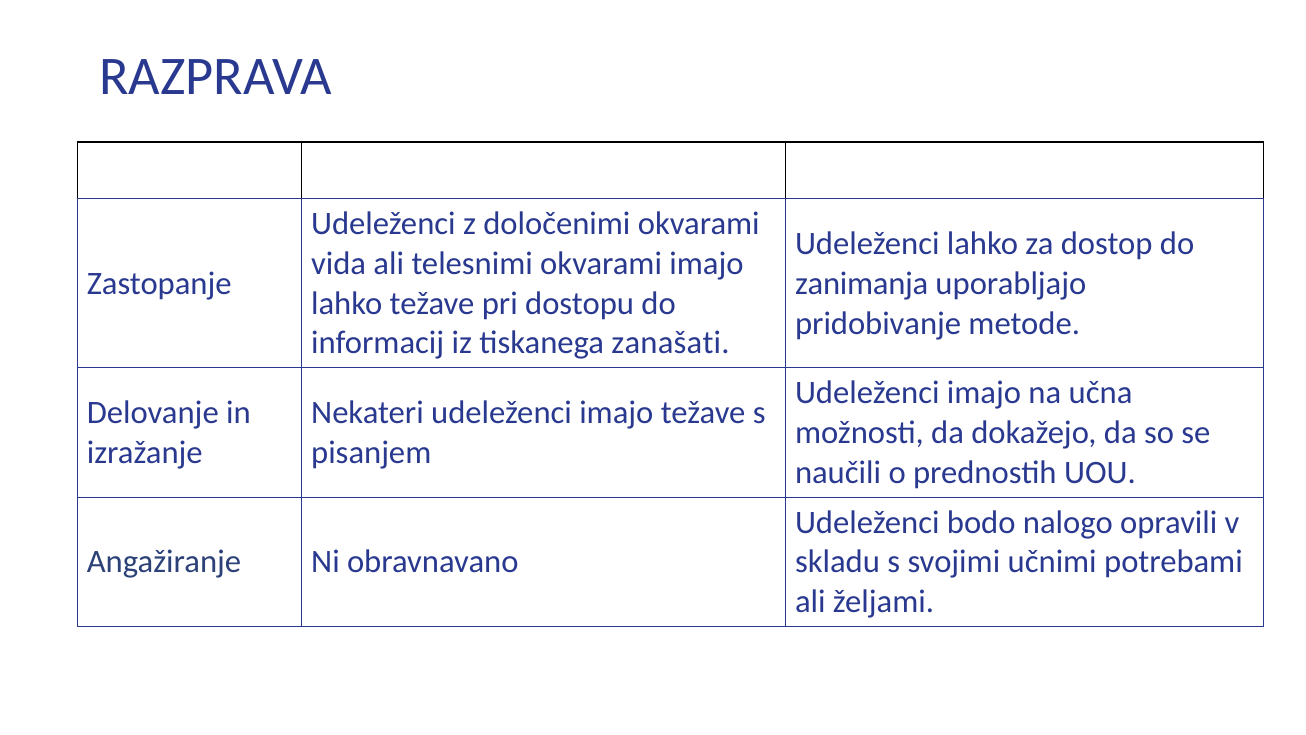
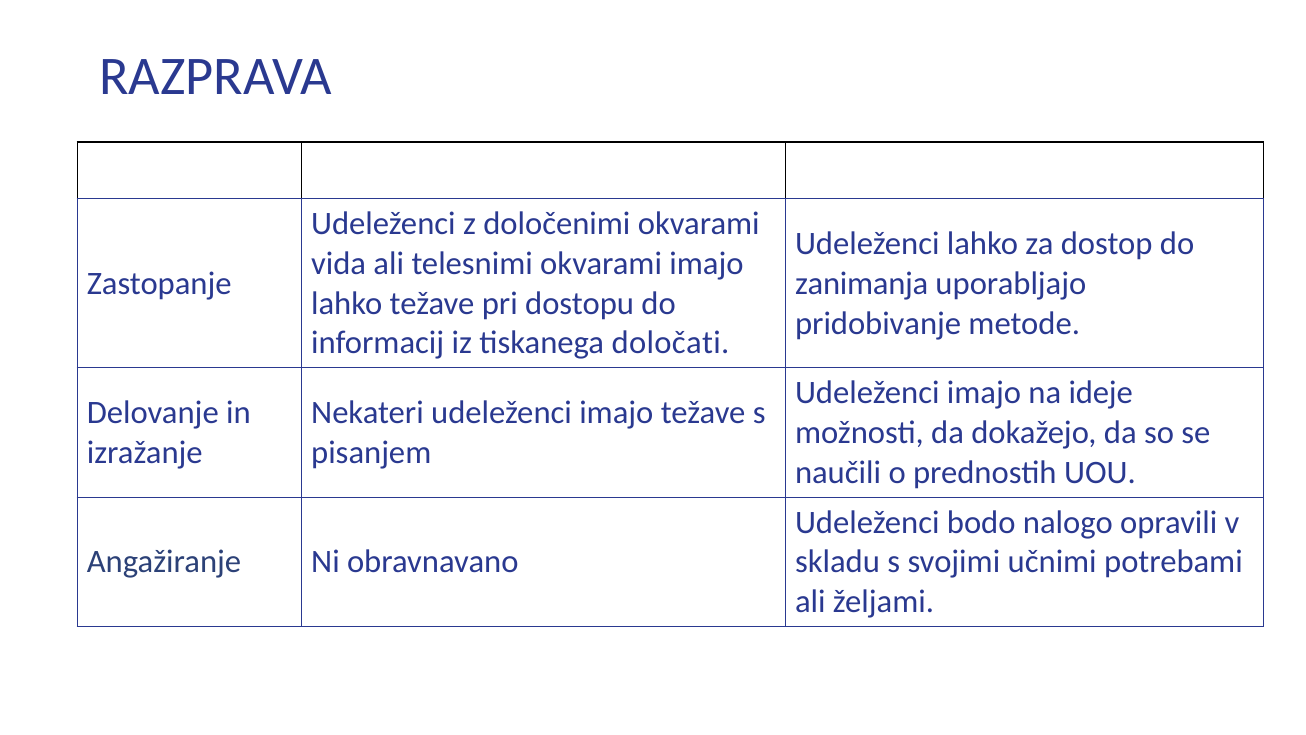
zanašati: zanašati -> določati (670, 343)
učna: učna -> ideje (1101, 393)
